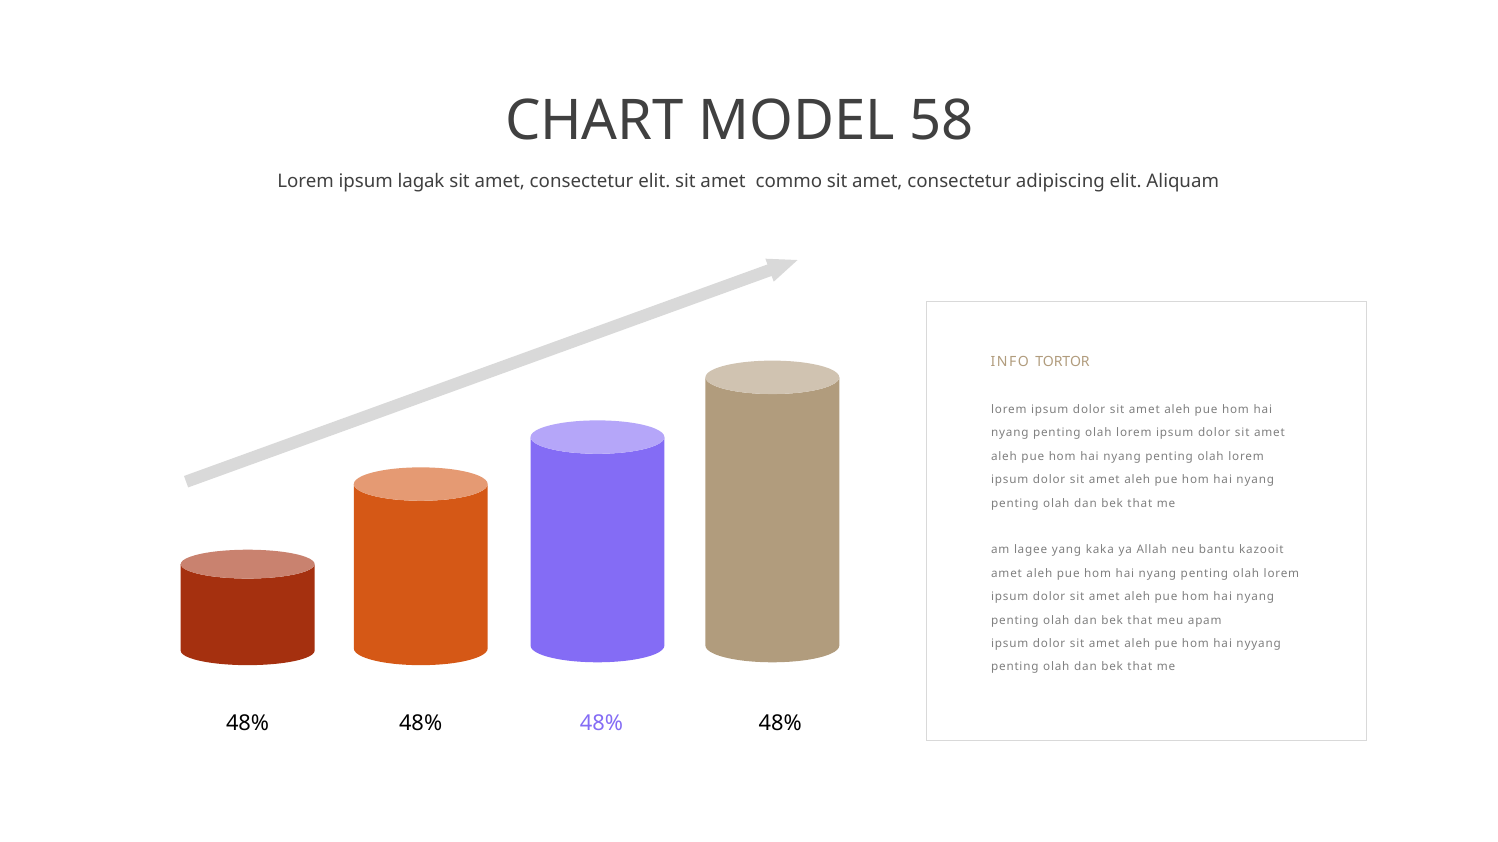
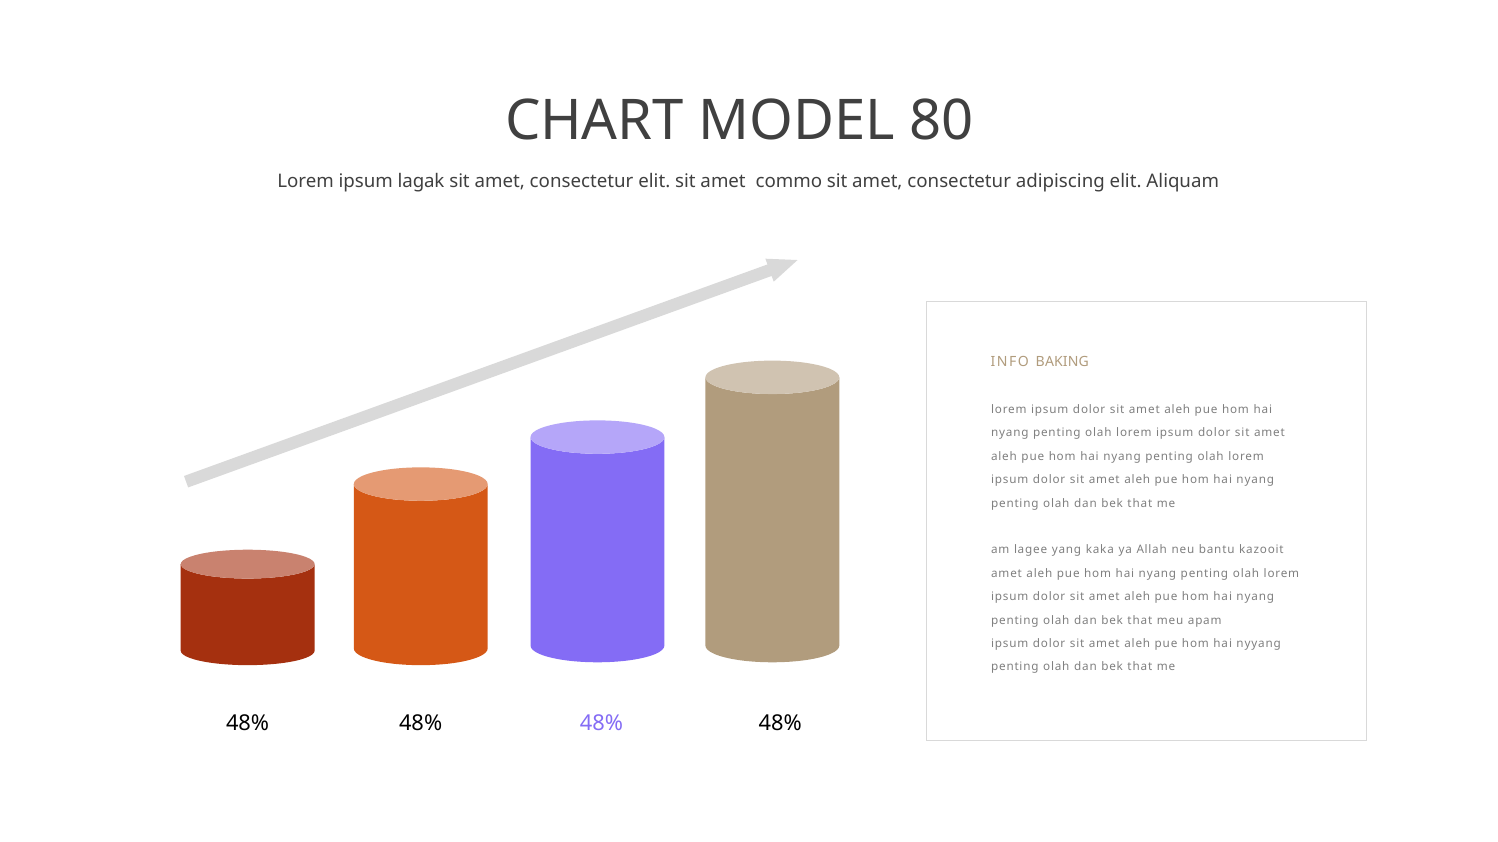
58: 58 -> 80 (942, 121)
TORTOR: TORTOR -> BAKING (1062, 362)
